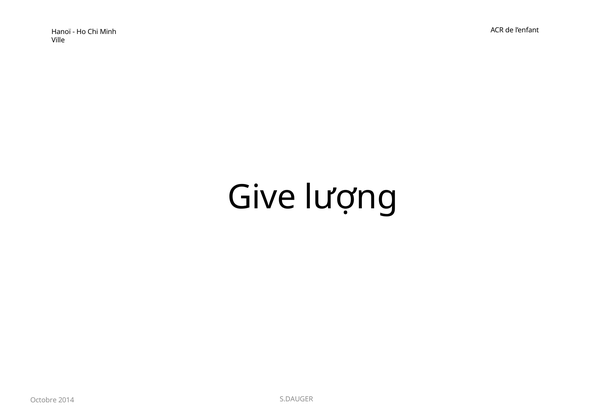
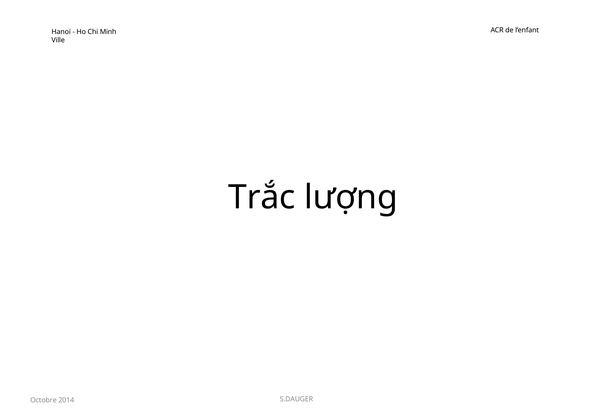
Give: Give -> Trắc (262, 198)
